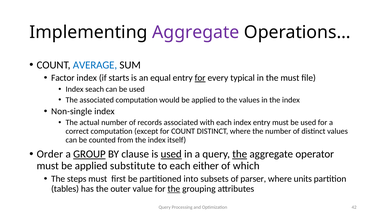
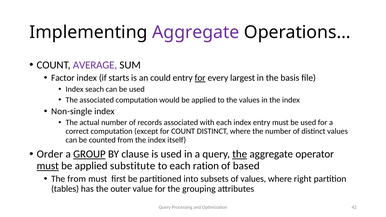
AVERAGE colour: blue -> purple (95, 65)
equal: equal -> could (160, 78)
typical: typical -> largest (243, 78)
the must: must -> basis (290, 78)
used underline: present -> none (171, 154)
must underline: none -> present (48, 166)
either: either -> ration (206, 166)
which: which -> based (246, 166)
The steps: steps -> from (77, 179)
of parser: parser -> values (253, 179)
units: units -> right (303, 179)
the underline: present -> none (174, 189)
